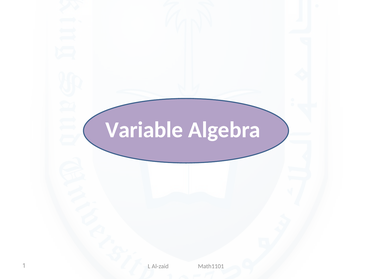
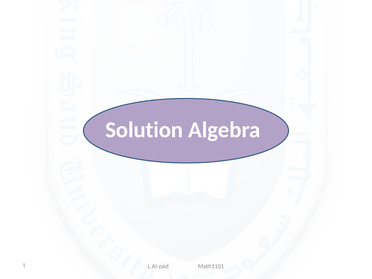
Variable: Variable -> Solution (144, 130)
